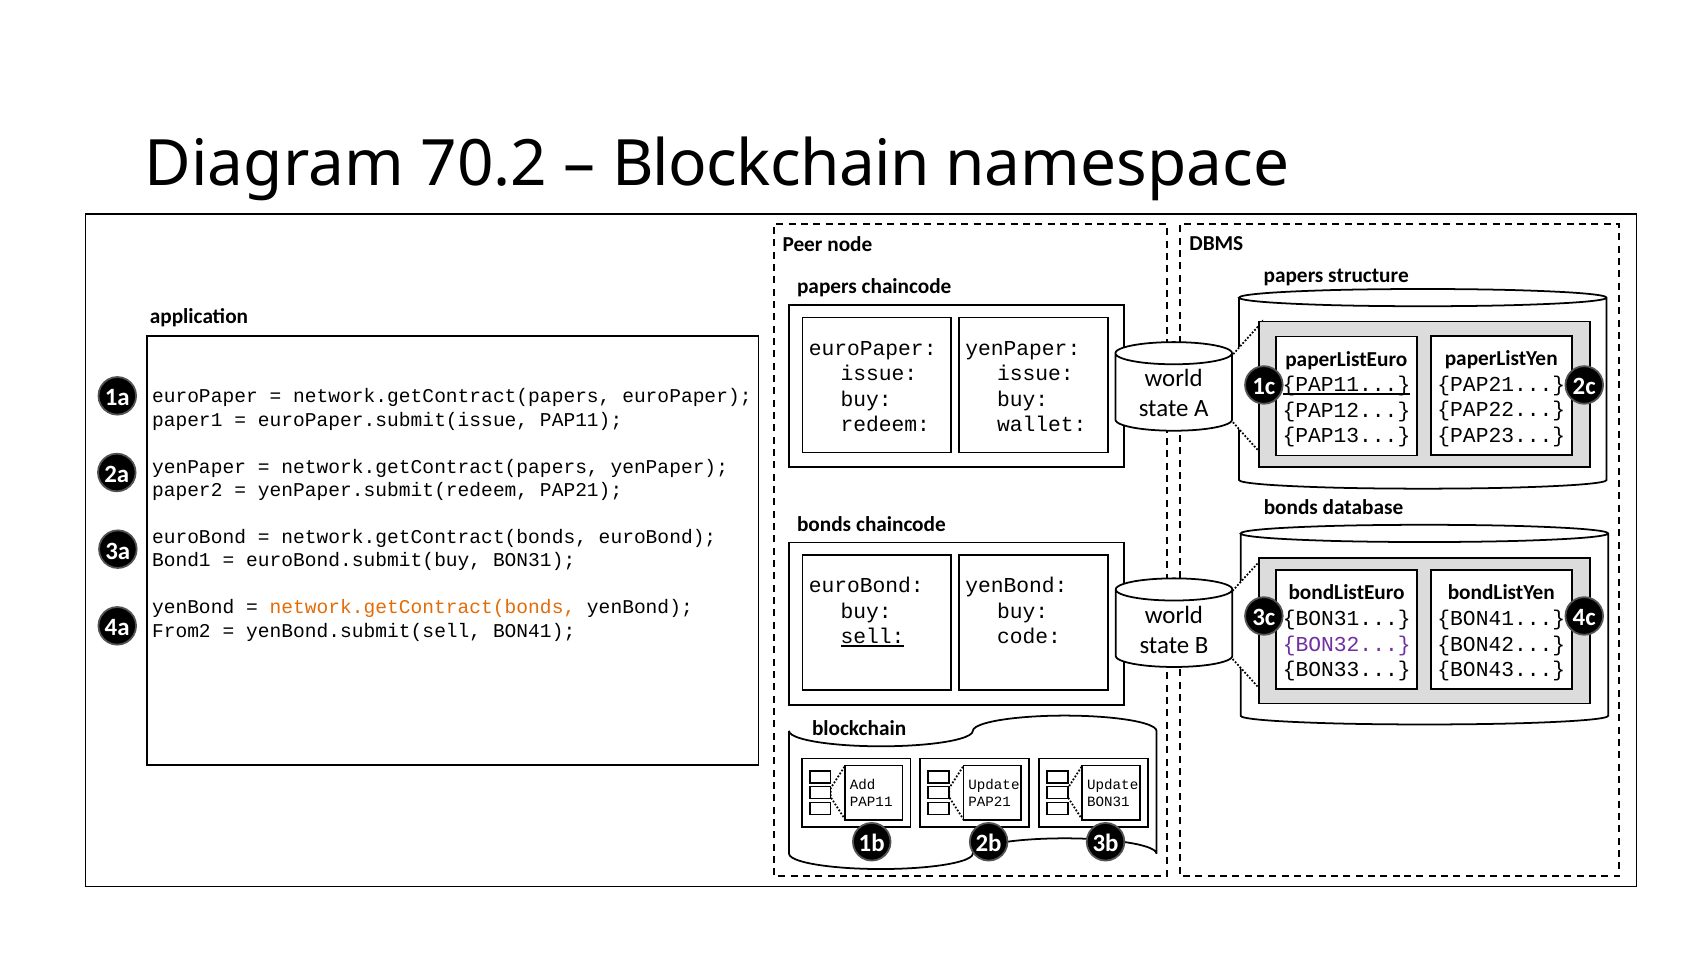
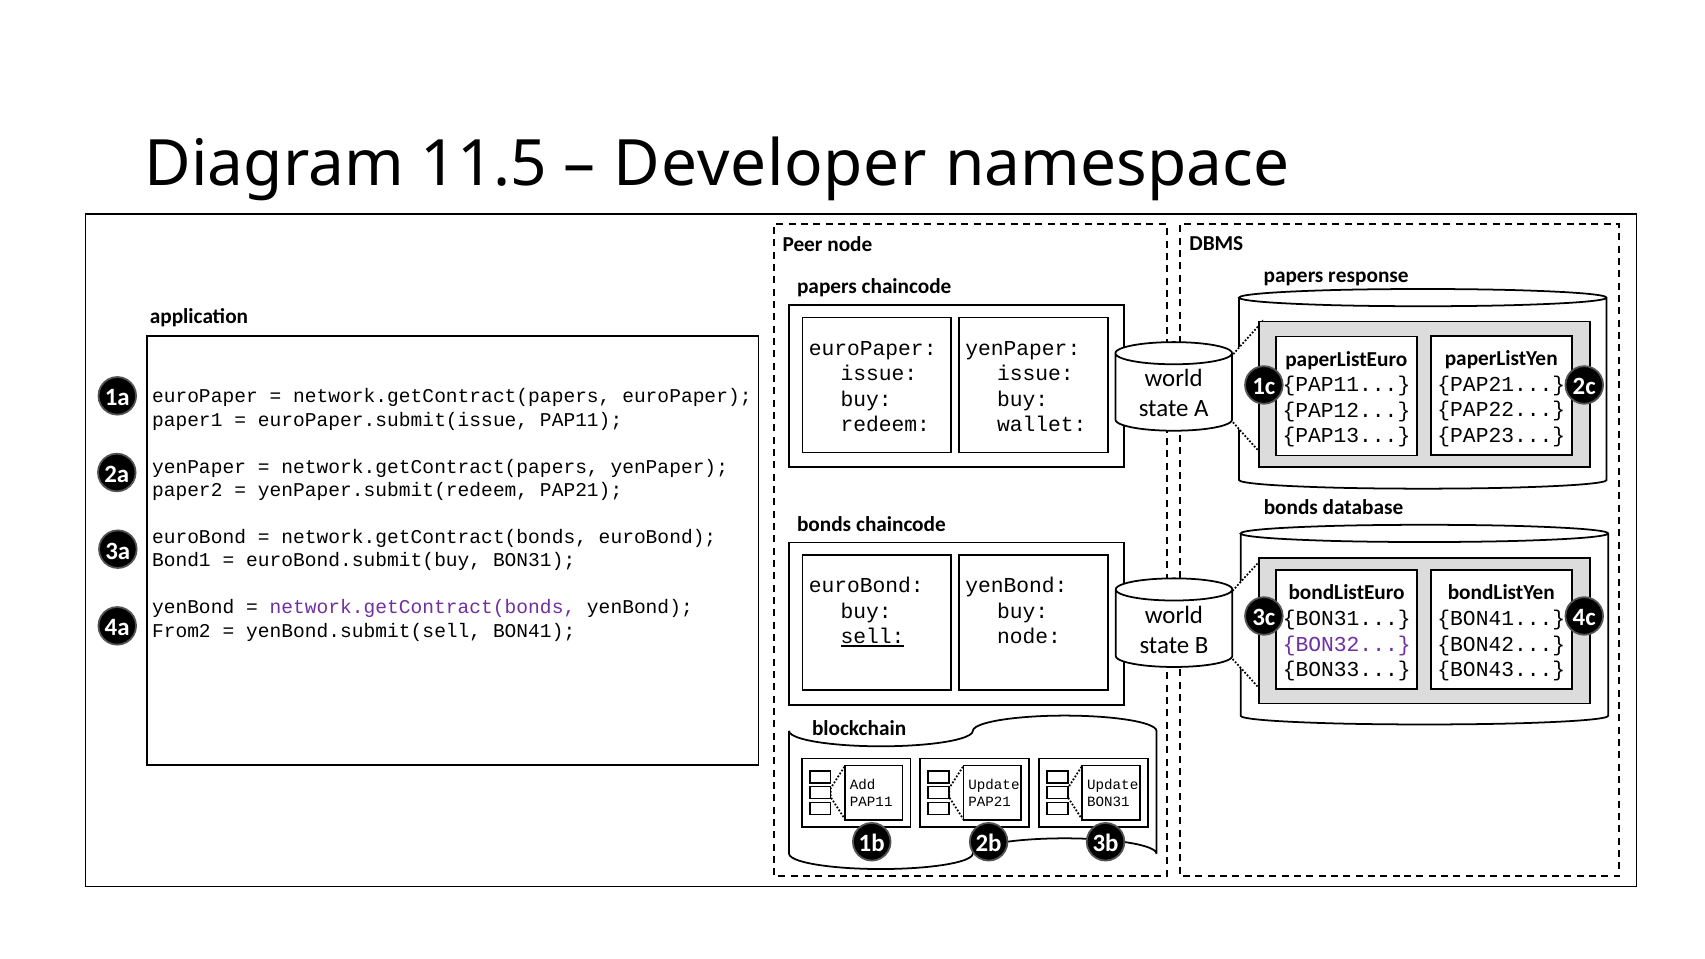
70.2: 70.2 -> 11.5 (484, 165)
Blockchain: Blockchain -> Developer (770, 165)
structure: structure -> response (1368, 275)
PAP11 underline: present -> none (1346, 385)
network.getContract(bonds colour: orange -> purple (422, 607)
code: code -> node (1029, 637)
